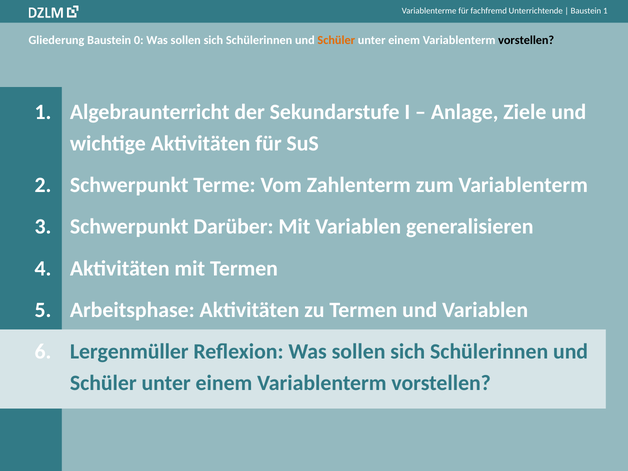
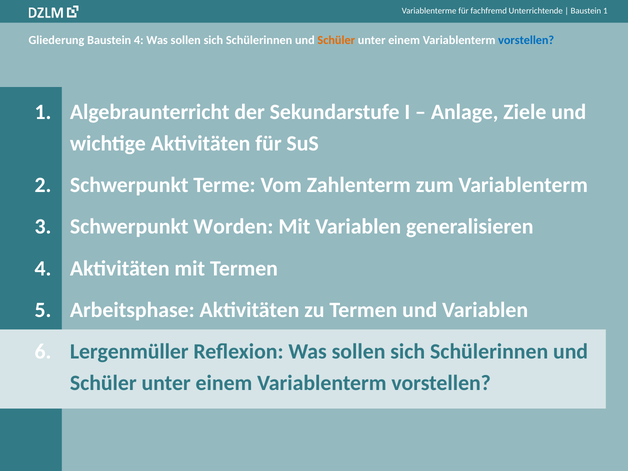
Baustein 0: 0 -> 4 (139, 40)
vorstellen colour: black -> blue (526, 40)
Darüber: Darüber -> Worden (233, 227)
